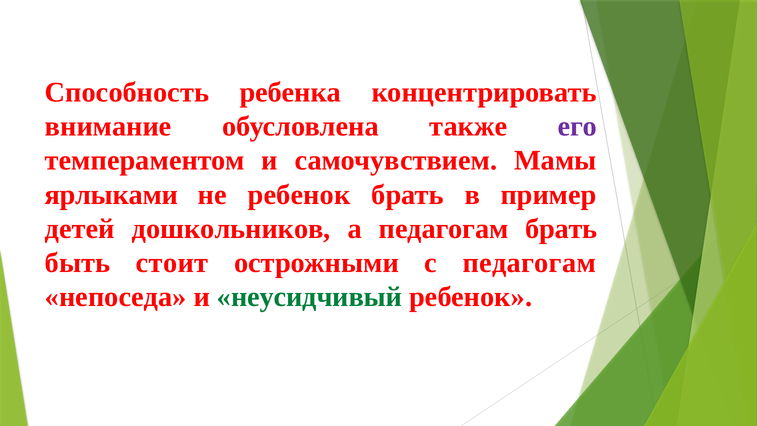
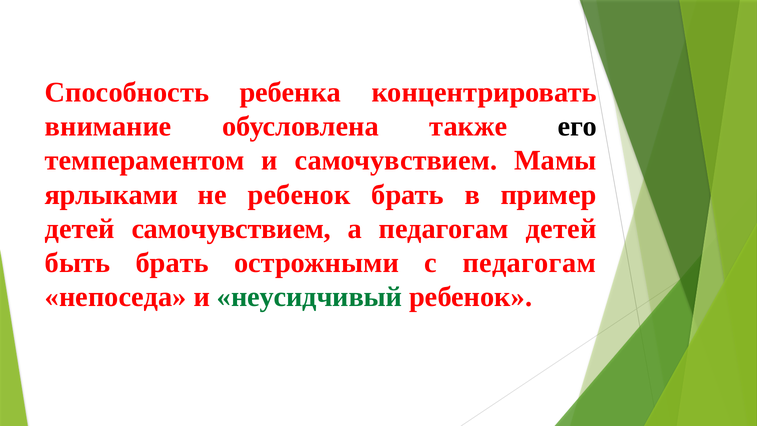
его colour: purple -> black (577, 126)
детей дошкольников: дошкольников -> самочувствием (231, 229)
педагогам брать: брать -> детей (561, 229)
быть стоит: стоит -> брать (172, 263)
